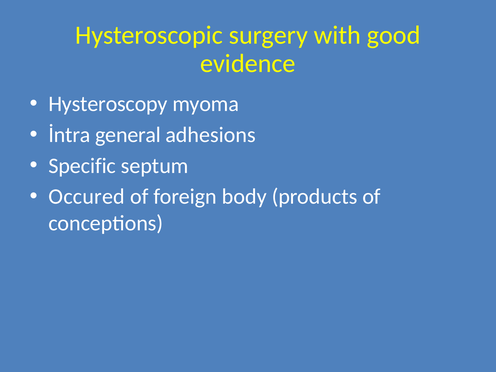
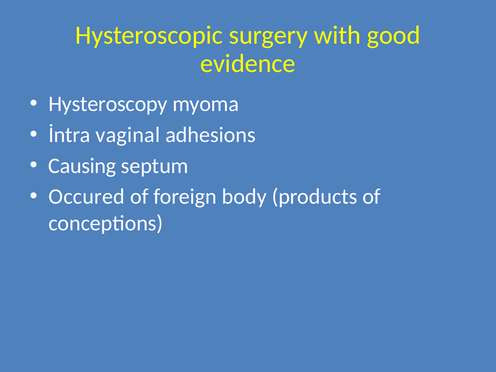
general: general -> vaginal (128, 135)
Specific: Specific -> Causing (82, 166)
